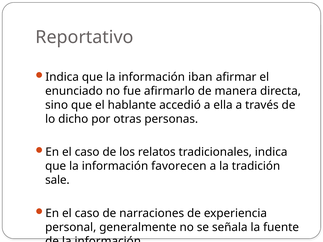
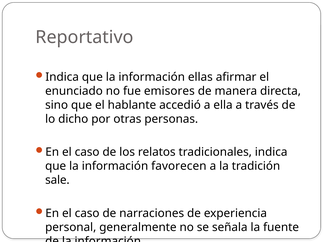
iban: iban -> ellas (200, 77)
afirmarlo: afirmarlo -> emisores (169, 91)
